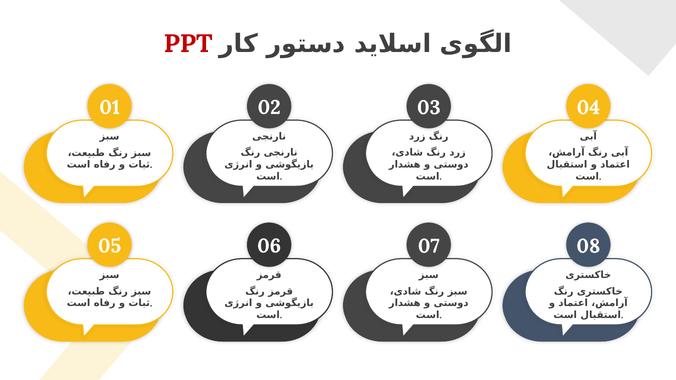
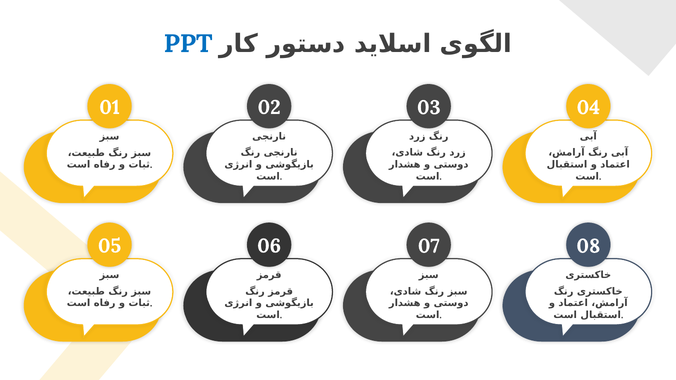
PPT colour: red -> blue (188, 44)
